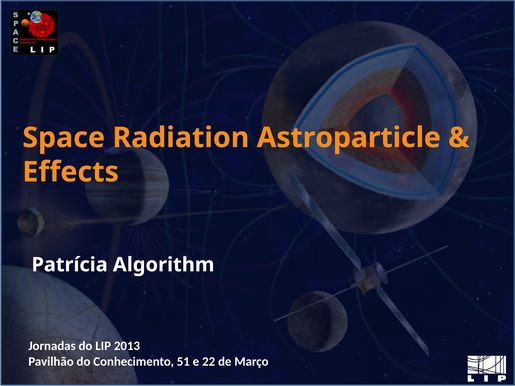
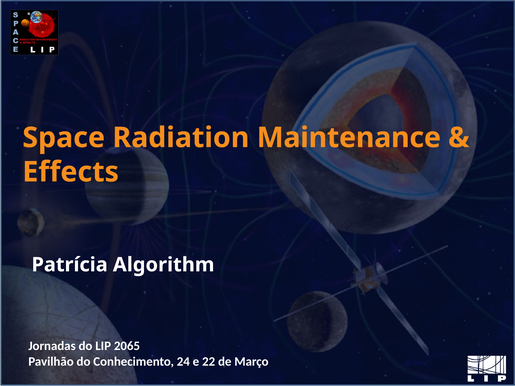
Astroparticle: Astroparticle -> Maintenance (349, 138)
2013: 2013 -> 2065 (127, 346)
51: 51 -> 24 (183, 362)
